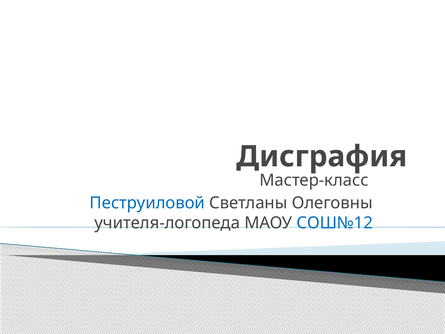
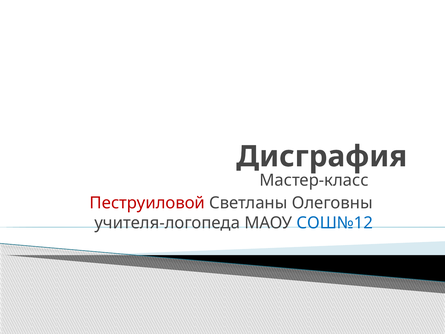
Пеструиловой colour: blue -> red (147, 203)
